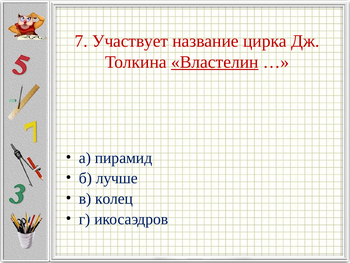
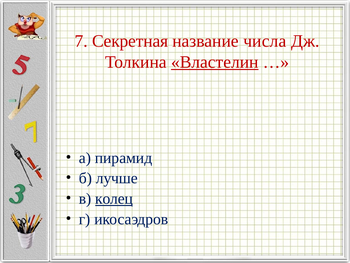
Участвует: Участвует -> Секретная (130, 41)
цирка: цирка -> числа (265, 41)
колец underline: none -> present (114, 198)
